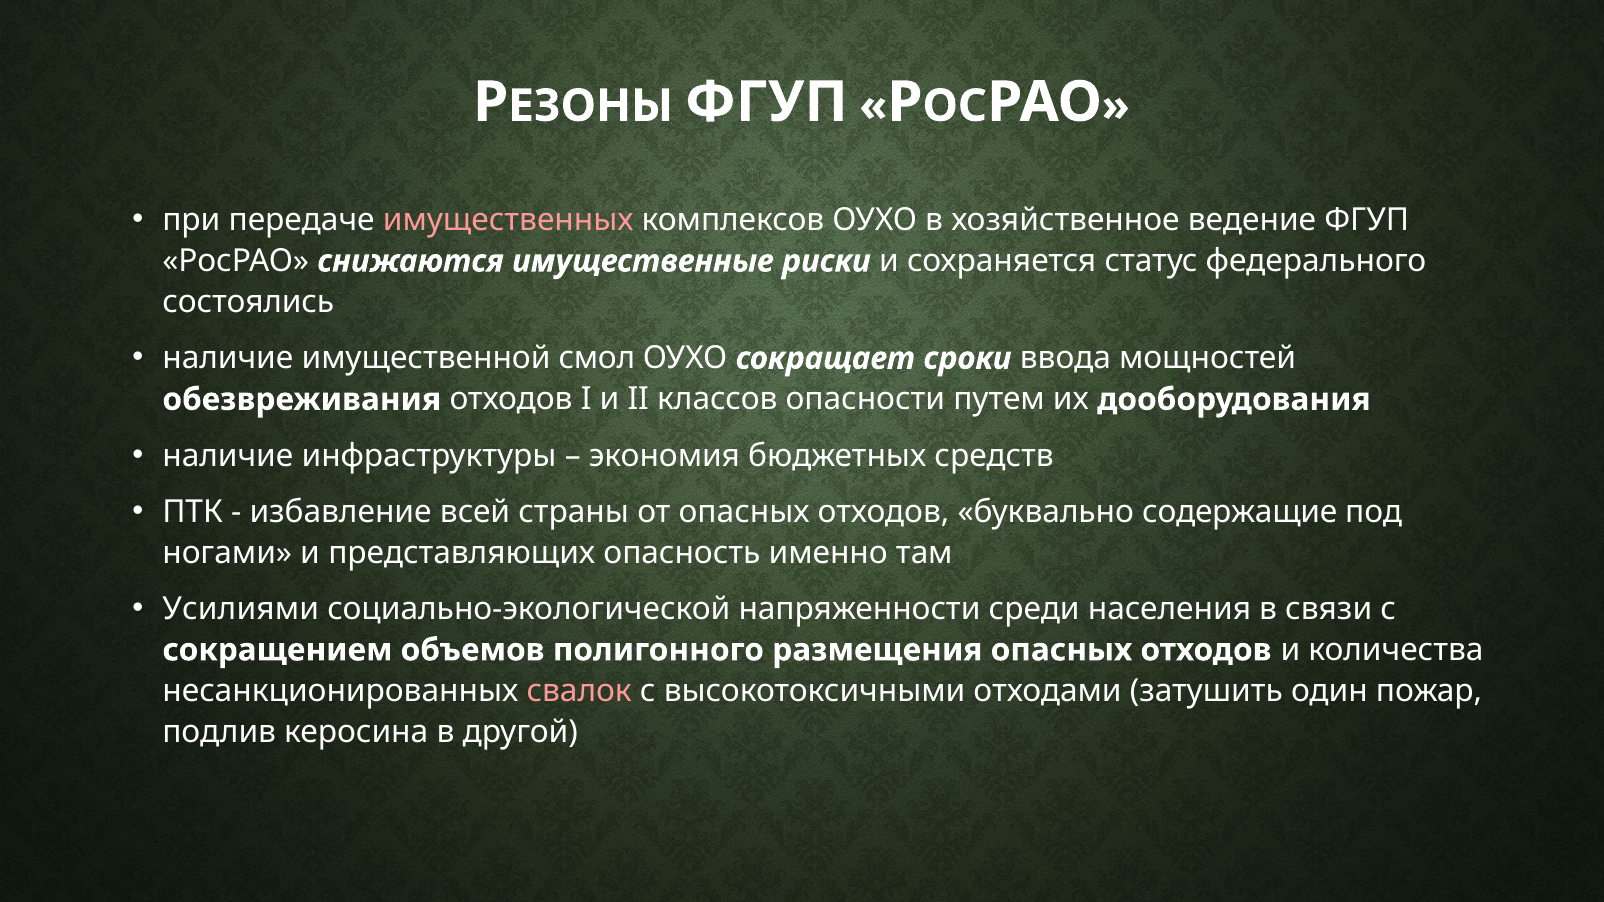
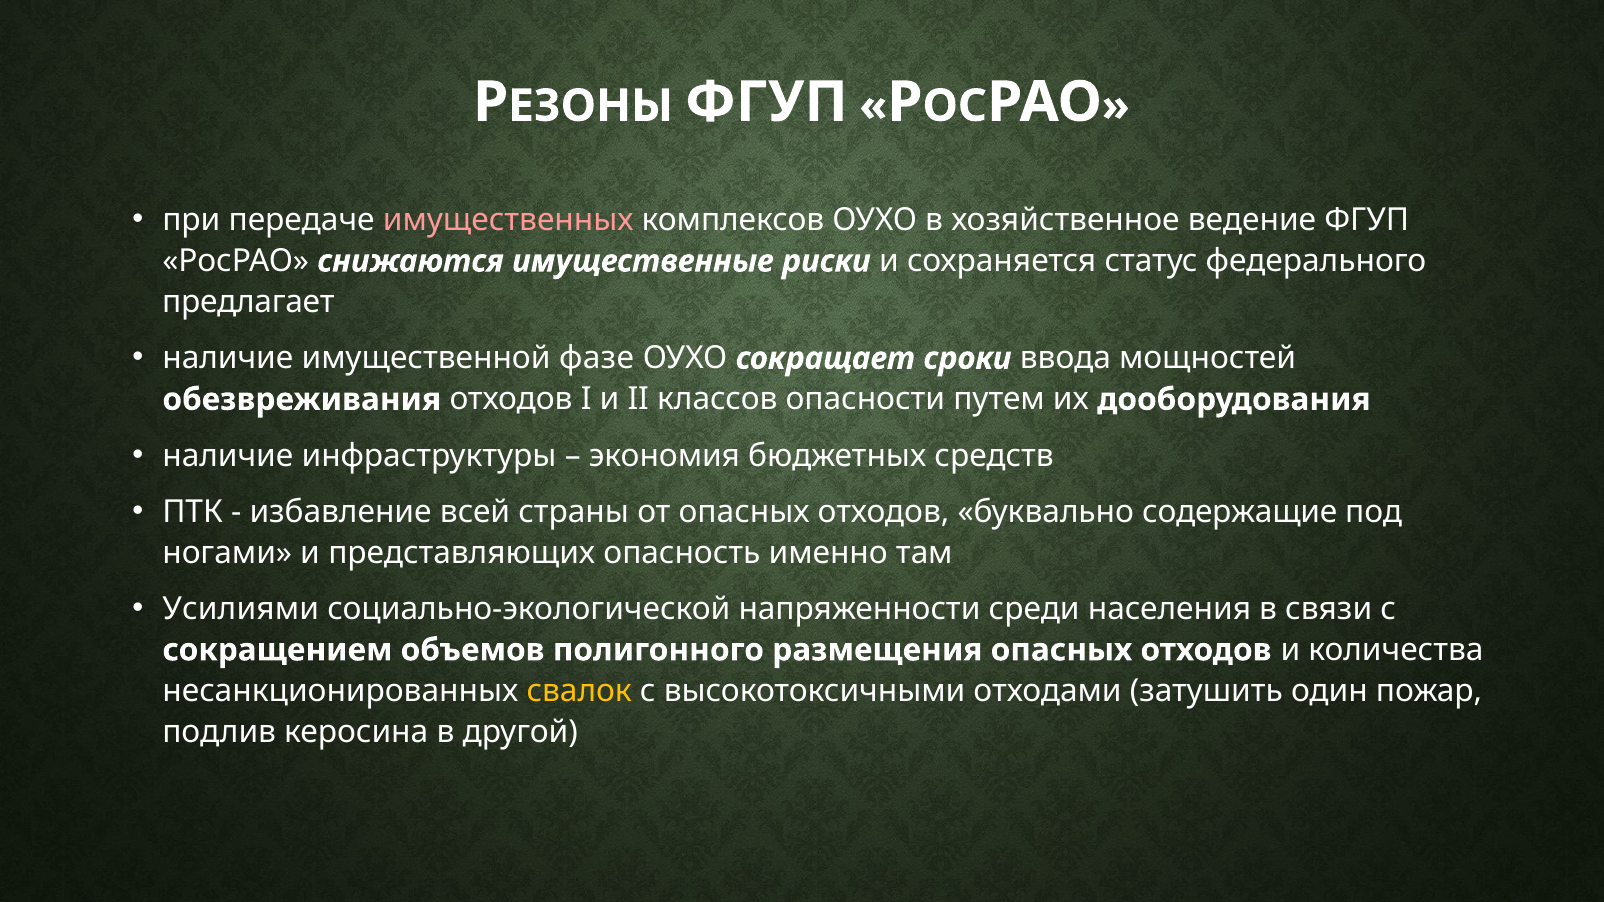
состоялись: состоялись -> предлагает (248, 302)
смол: смол -> фазе (597, 358)
свалок colour: pink -> yellow (579, 691)
